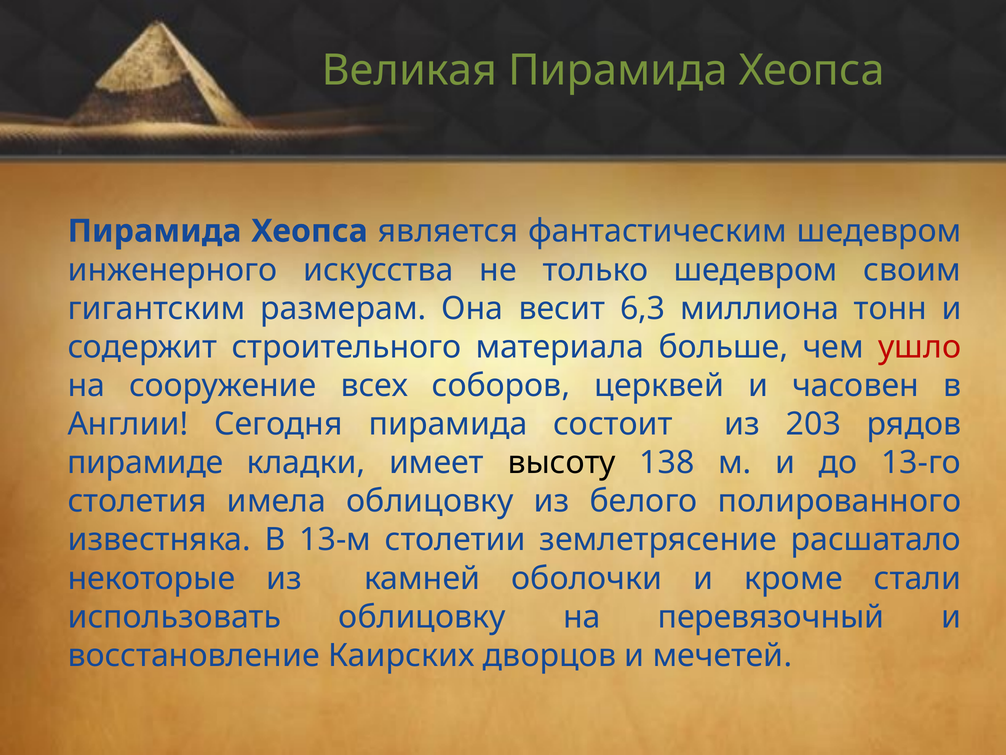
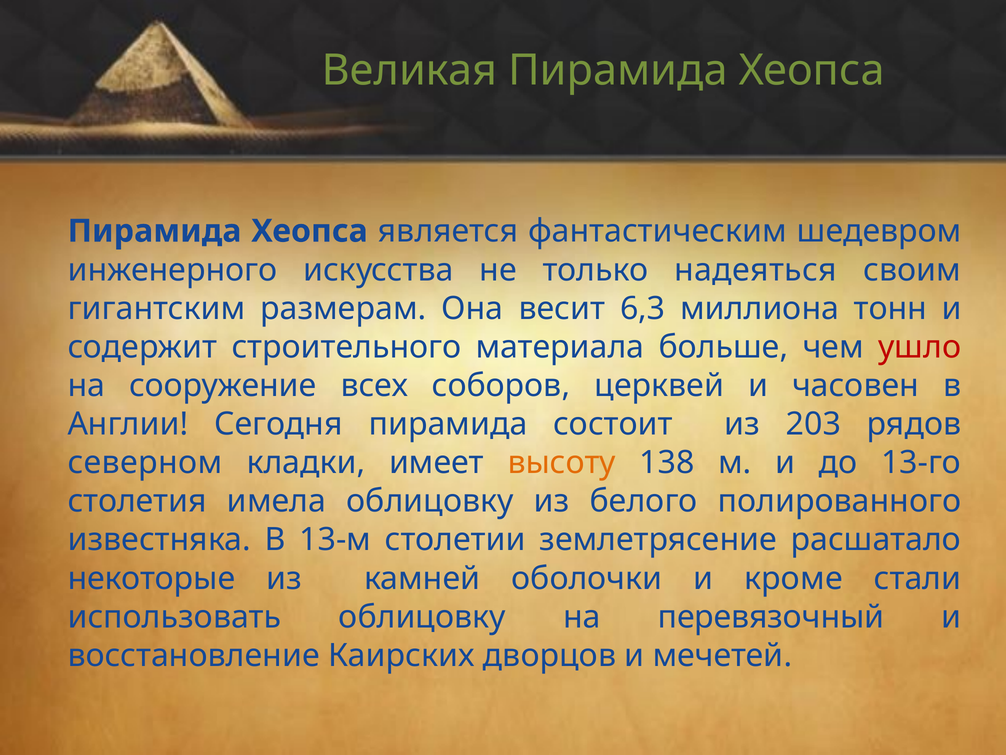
только шедевром: шедевром -> надеяться (756, 270)
пирамиде: пирамиде -> северном (145, 462)
высоту colour: black -> orange (562, 462)
